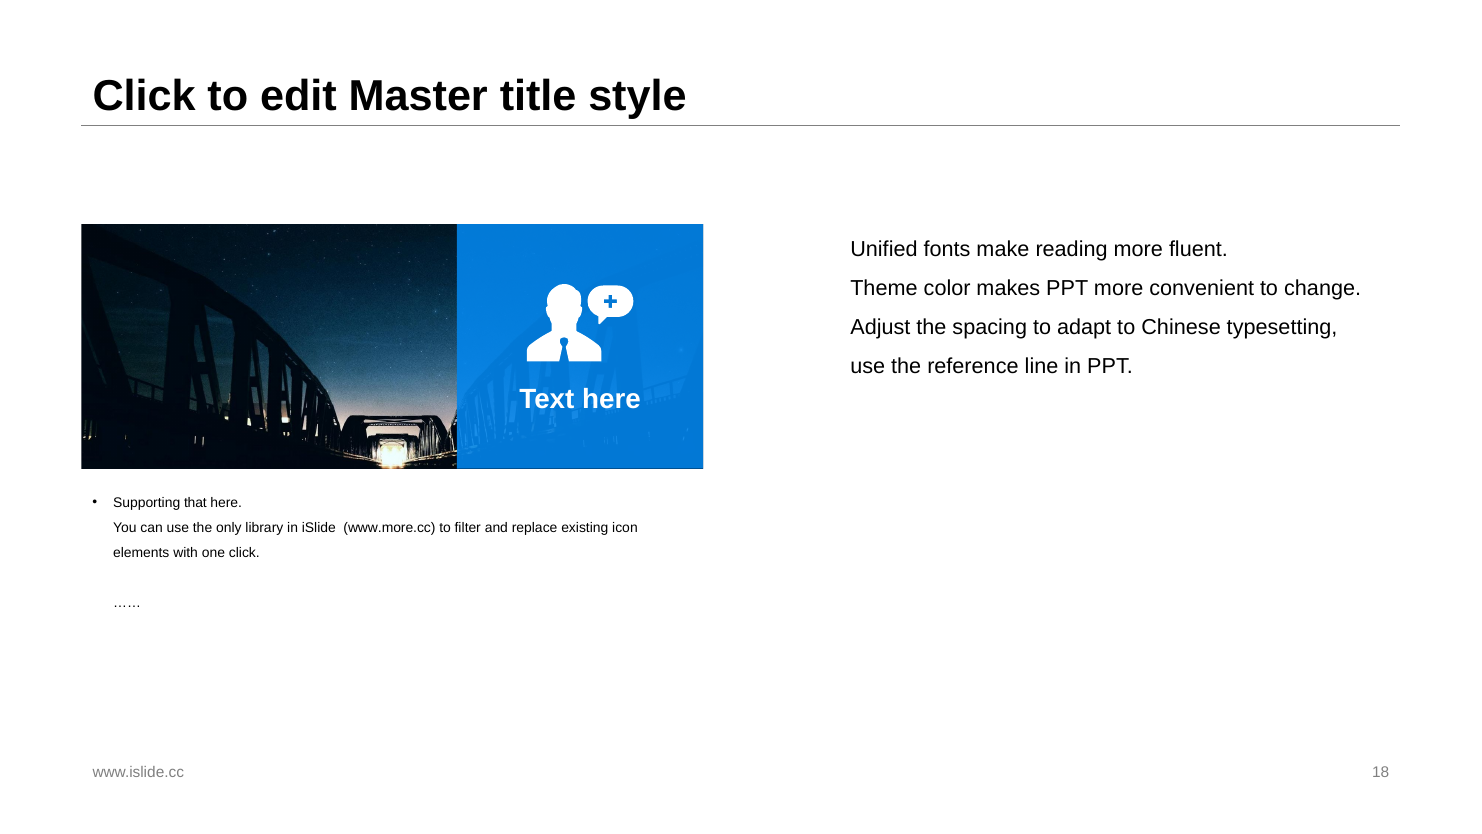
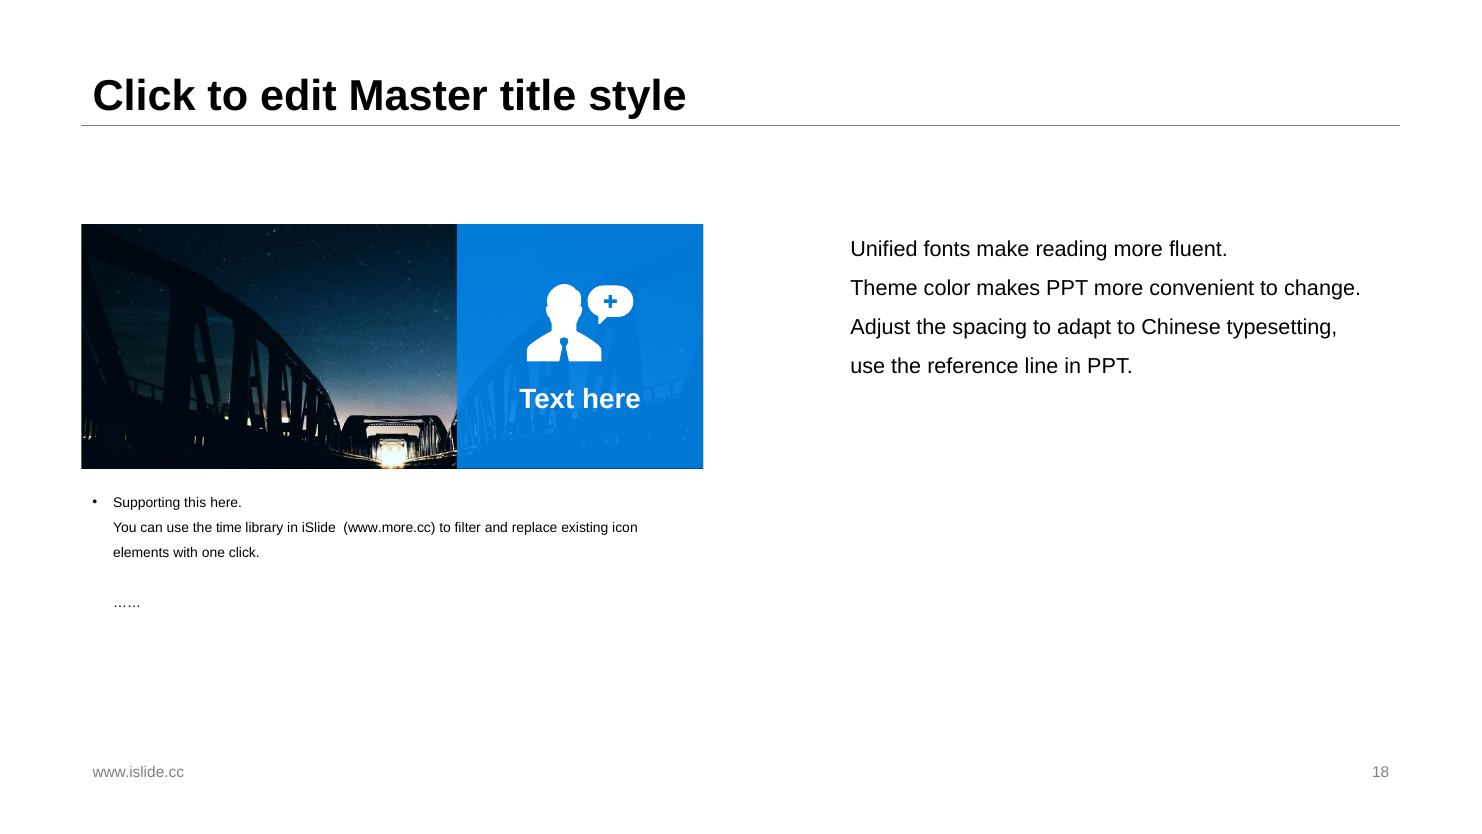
that: that -> this (195, 502)
only: only -> time (229, 528)
